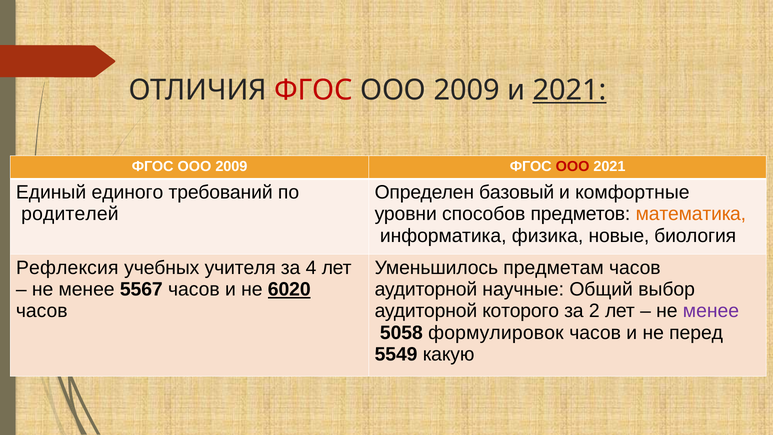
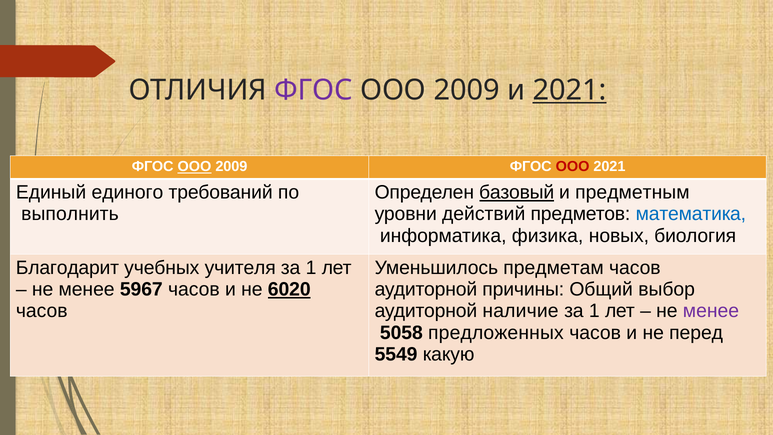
ФГОС colour: red -> purple (314, 90)
ООО underline: none -> present (194, 167)
базовый underline: none -> present (517, 192)
комфортные: комфортные -> предметным (632, 192)
родителей: родителей -> выполнить (70, 214)
способов: способов -> действий (484, 214)
математика colour: orange -> blue (691, 214)
новые: новые -> новых (619, 236)
Рефлексия: Рефлексия -> Благодарит (67, 268)
4: 4 -> 1 (311, 268)
5567: 5567 -> 5967 (141, 289)
научные: научные -> причины (523, 289)
которого: которого -> наличие (521, 311)
2: 2 -> 1 (594, 311)
формулировок: формулировок -> предложенных (496, 332)
